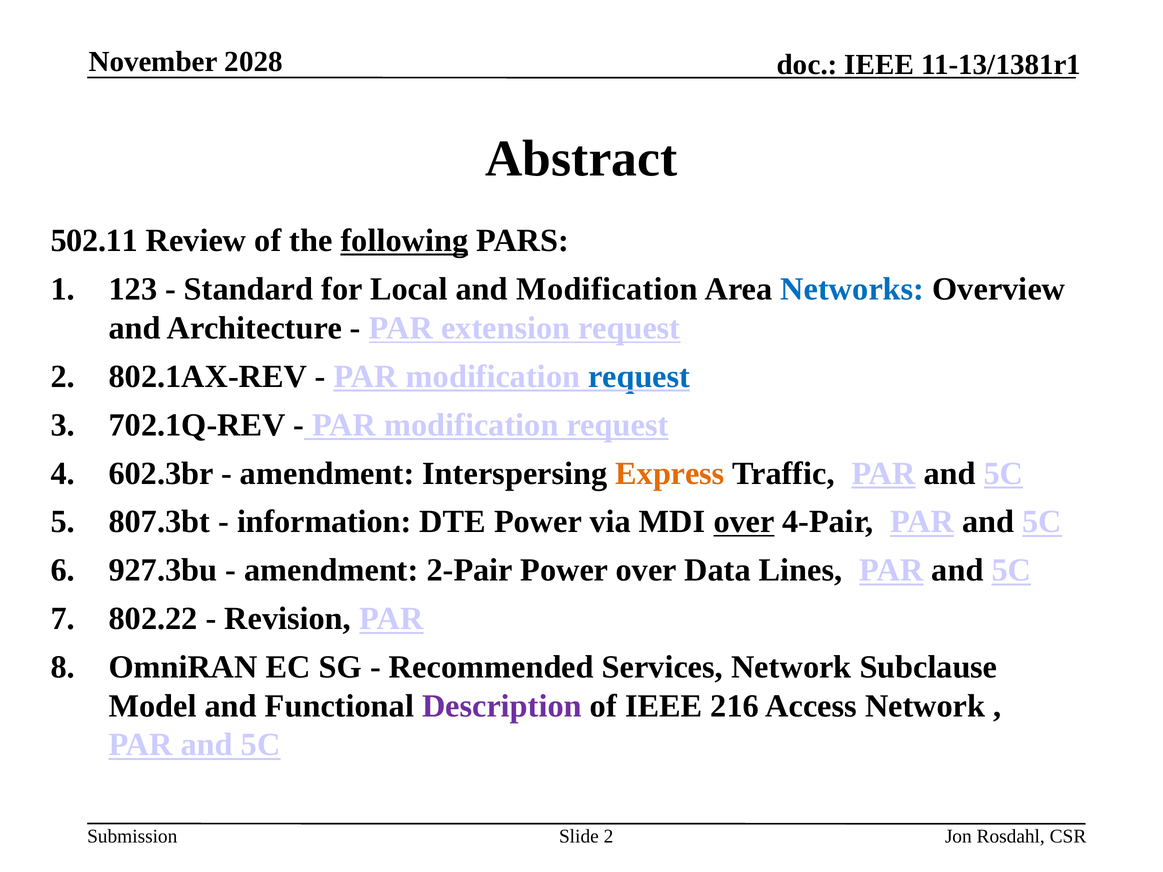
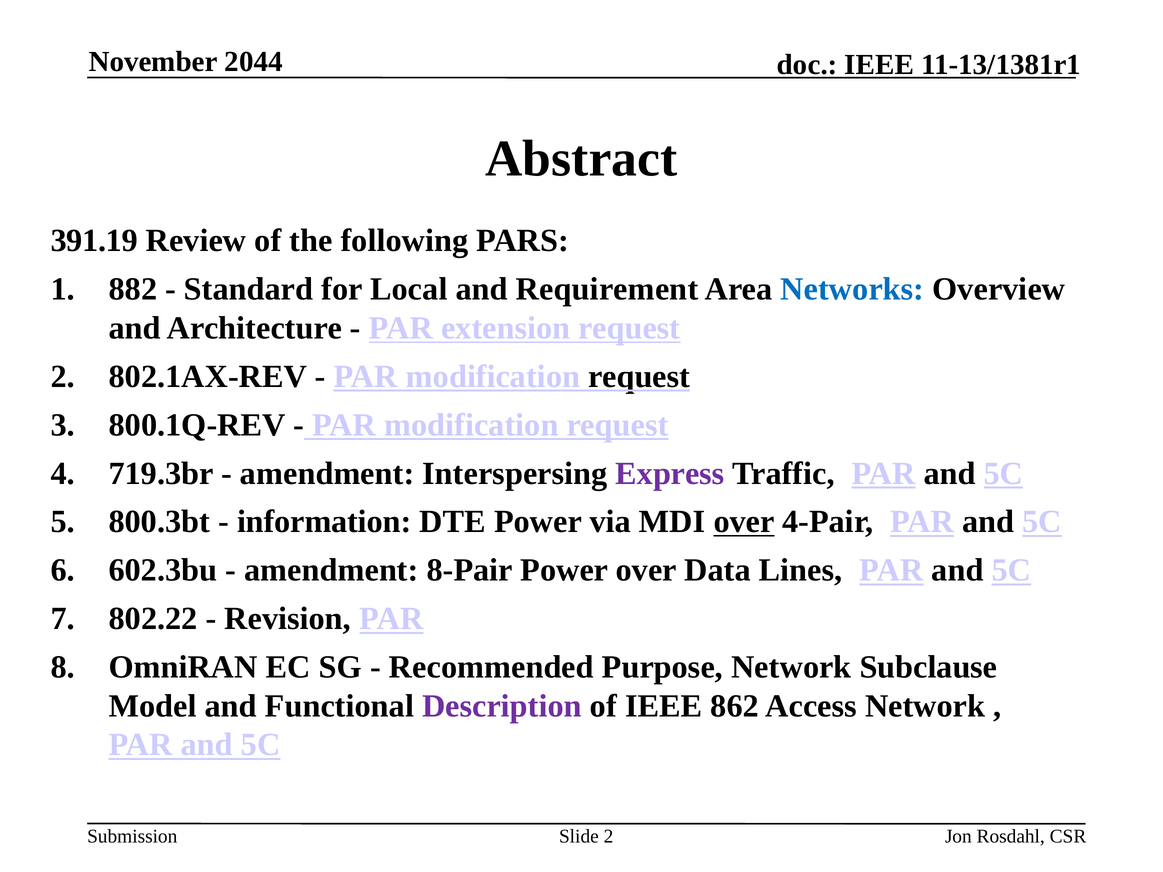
2028: 2028 -> 2044 (254, 62)
502.11: 502.11 -> 391.19 (94, 241)
following underline: present -> none (404, 241)
123: 123 -> 882 (133, 289)
and Modification: Modification -> Requirement (607, 289)
request colour: blue -> black (639, 377)
702.1Q-REV: 702.1Q-REV -> 800.1Q-REV (197, 425)
602.3br: 602.3br -> 719.3br (161, 473)
Express colour: orange -> purple (670, 473)
807.3bt: 807.3bt -> 800.3bt (159, 522)
927.3bu: 927.3bu -> 602.3bu (163, 570)
2-Pair: 2-Pair -> 8-Pair (470, 570)
Services: Services -> Purpose (662, 667)
216: 216 -> 862 (735, 706)
